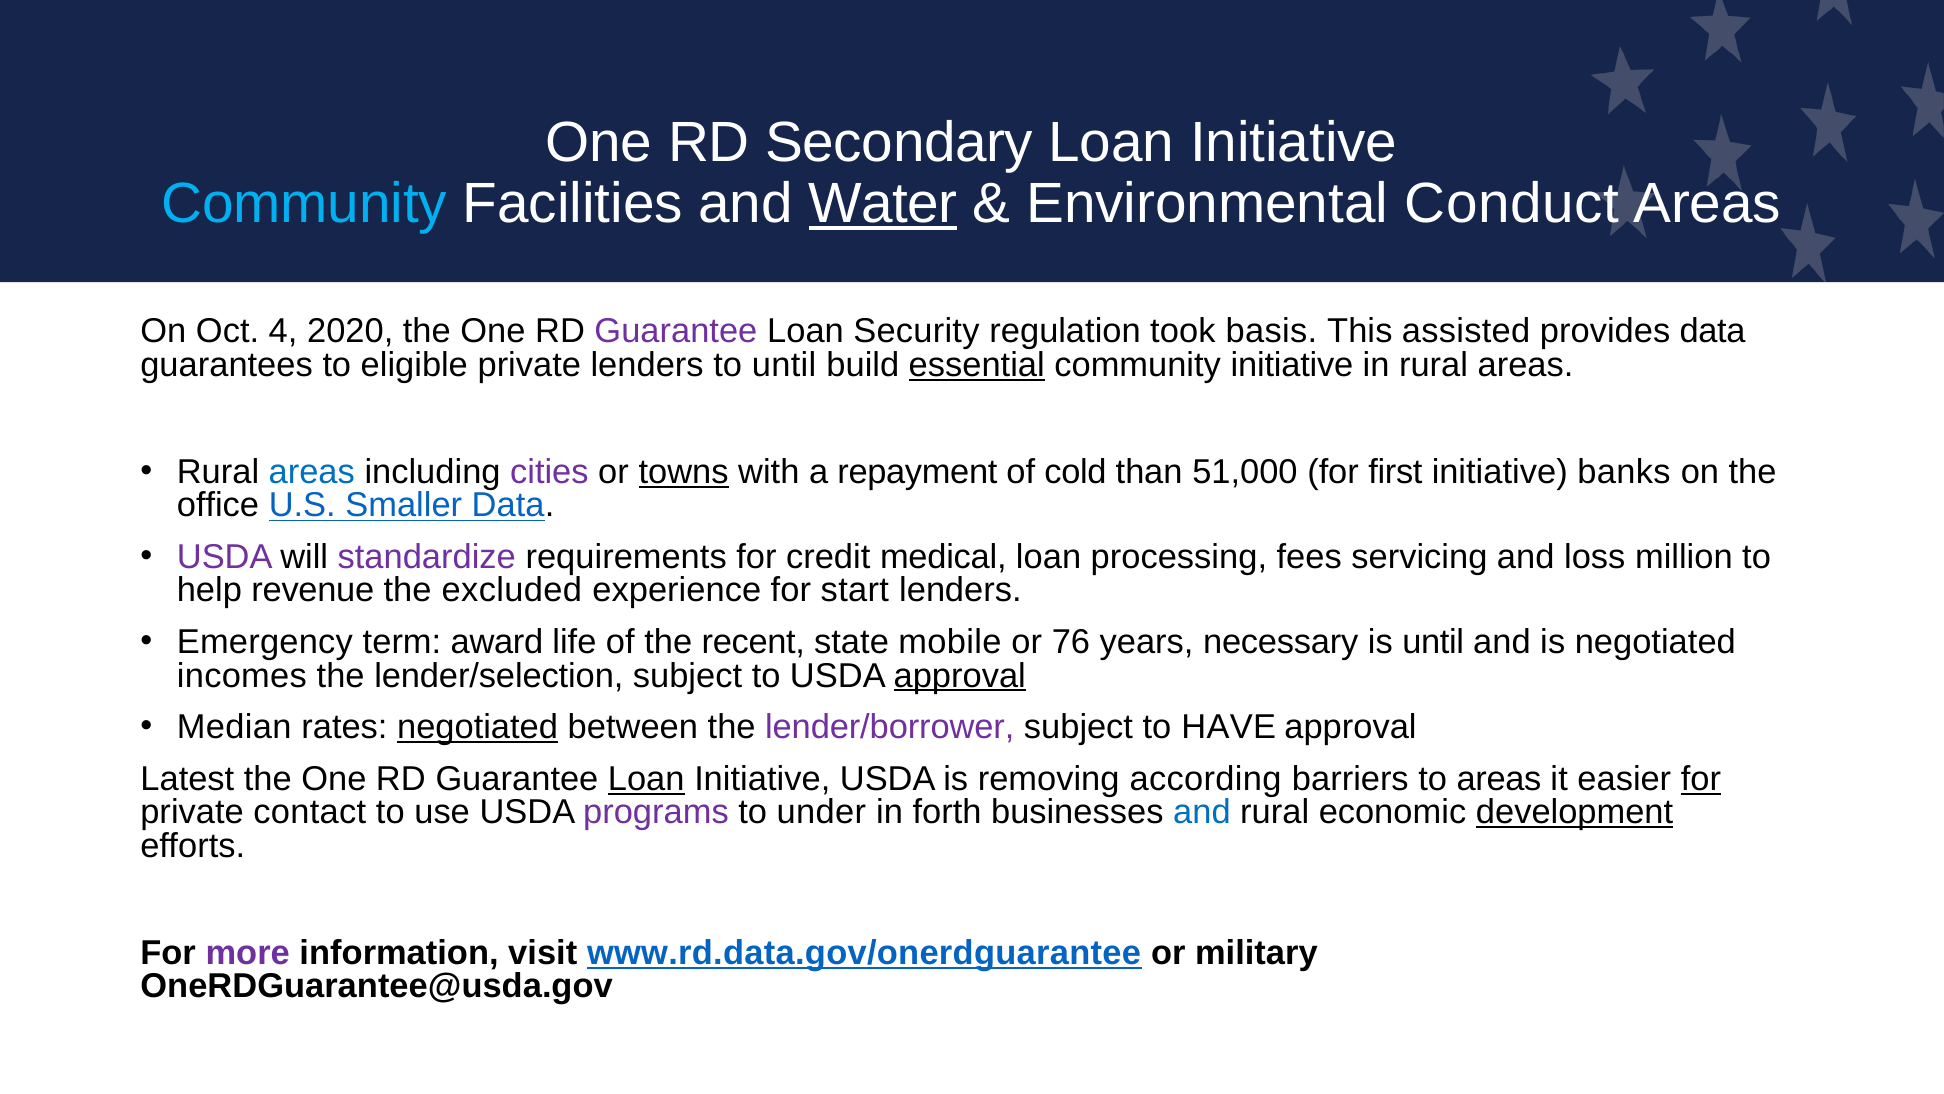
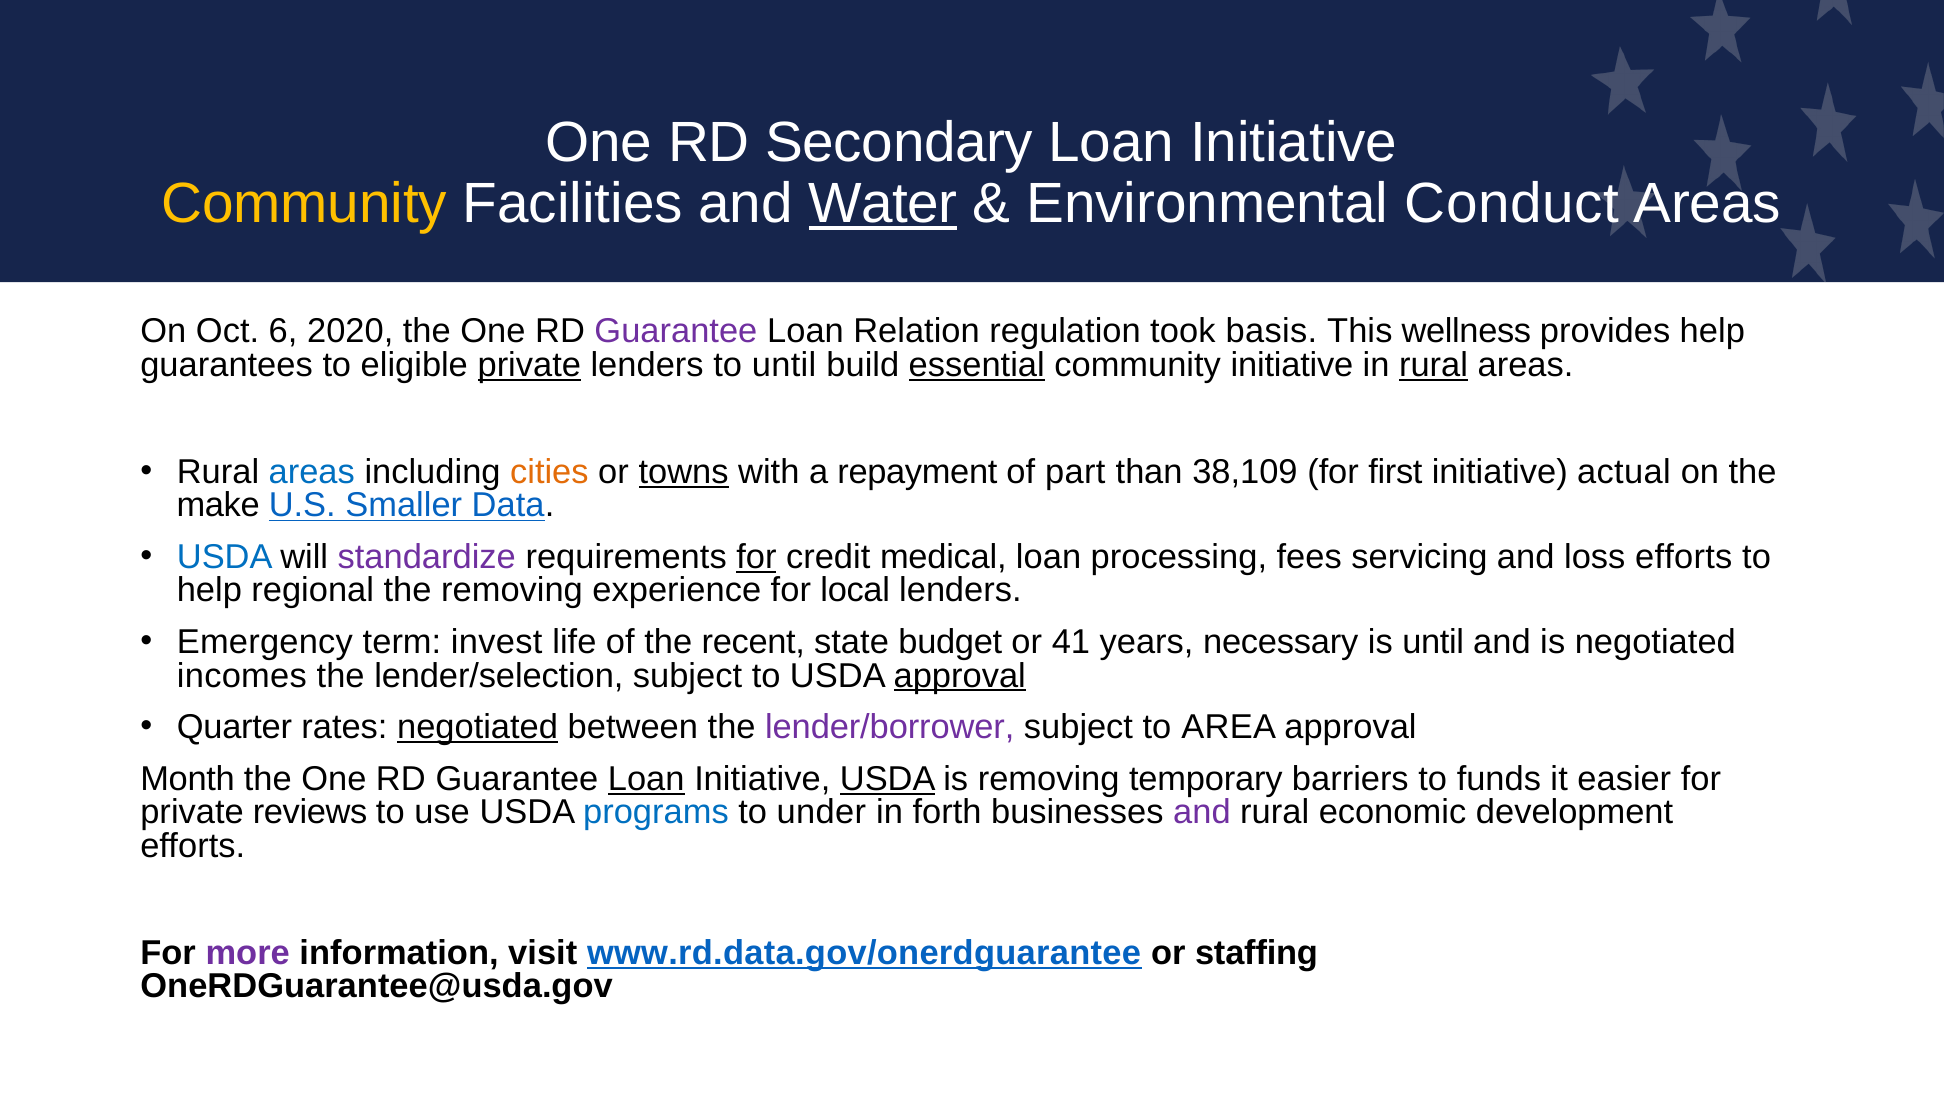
Community colour: light blue -> yellow (304, 204)
4: 4 -> 6 (283, 331)
Security: Security -> Relation (917, 331)
assisted: assisted -> wellness (1466, 331)
provides data: data -> help (1712, 331)
private underline: none -> present (529, 365)
rural underline: none -> present (1434, 365)
cities colour: purple -> orange (549, 472)
cold: cold -> part (1075, 472)
51,000: 51,000 -> 38,109 (1245, 472)
banks: banks -> actual (1624, 472)
office: office -> make (218, 505)
USDA colour: purple -> blue (225, 557)
for underline: none -> present (756, 557)
loss million: million -> efforts (1684, 557)
revenue: revenue -> regional (313, 590)
the excluded: excluded -> removing (512, 590)
start: start -> local (855, 590)
award: award -> invest (497, 642)
mobile: mobile -> budget (950, 642)
76: 76 -> 41 (1071, 642)
Median: Median -> Quarter (234, 727)
HAVE: HAVE -> AREA (1229, 727)
Latest: Latest -> Month (188, 779)
USDA underline: none -> present (888, 779)
according: according -> temporary (1206, 779)
to areas: areas -> funds (1499, 779)
for underline: present -> none (1701, 779)
contact: contact -> reviews (310, 812)
programs colour: purple -> blue (656, 812)
and colour: blue -> purple (1202, 812)
development underline: present -> none (1575, 812)
military: military -> staffing (1256, 953)
